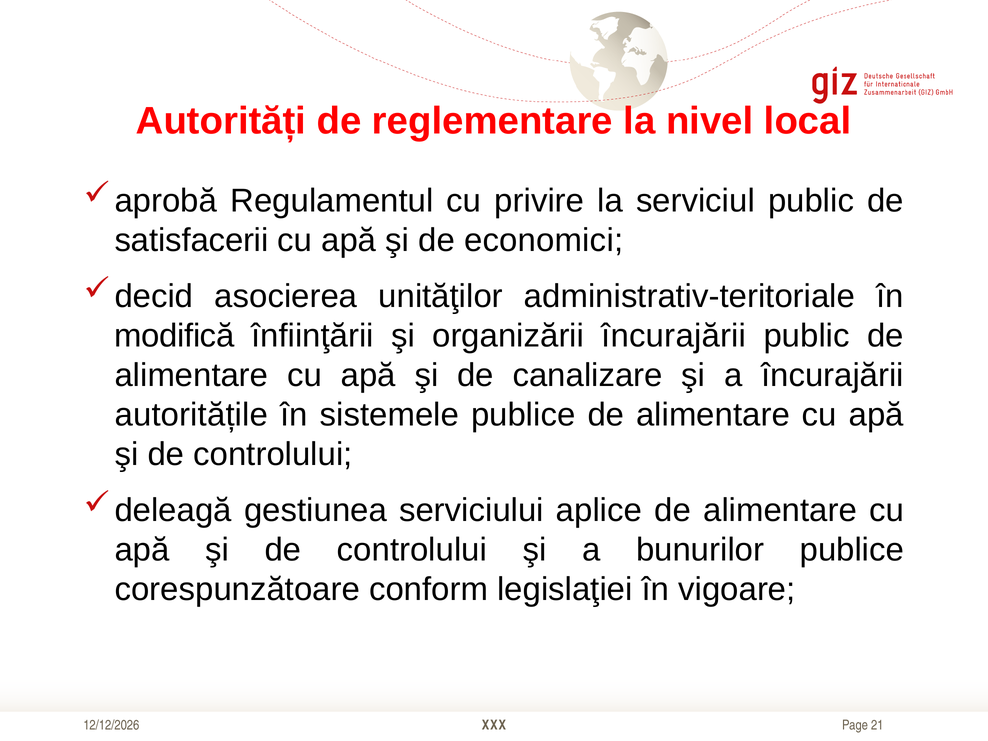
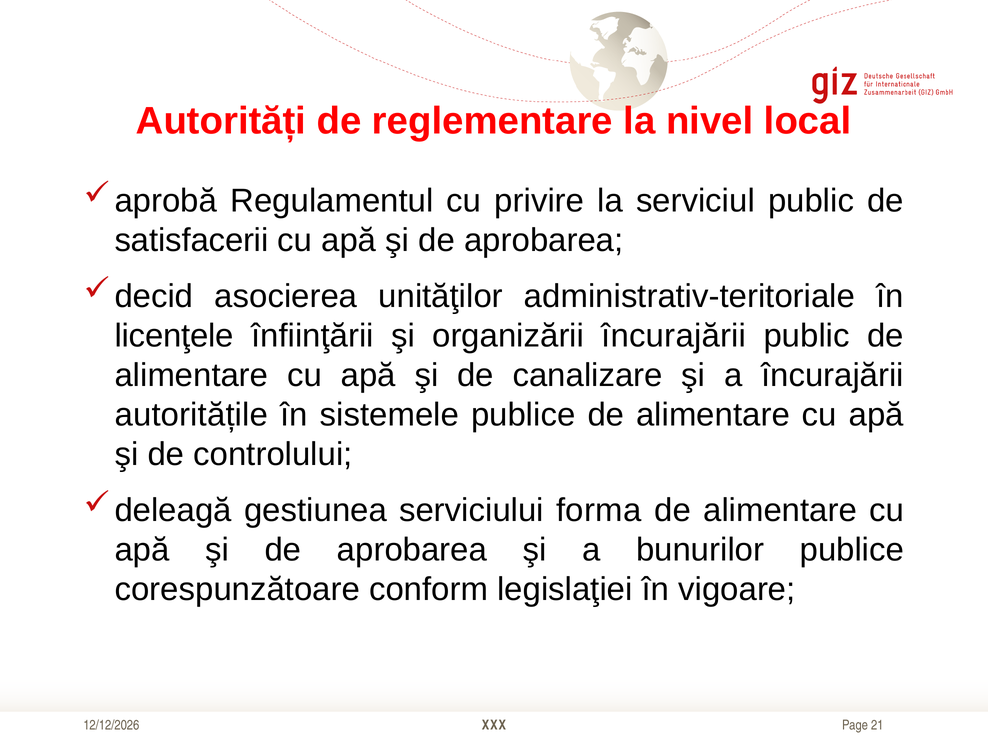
economici: economici -> aprobarea (544, 240)
modifică: modifică -> licenţele (174, 336)
aplice: aplice -> forma (599, 510)
controlului: controlului -> aprobarea (412, 550)
